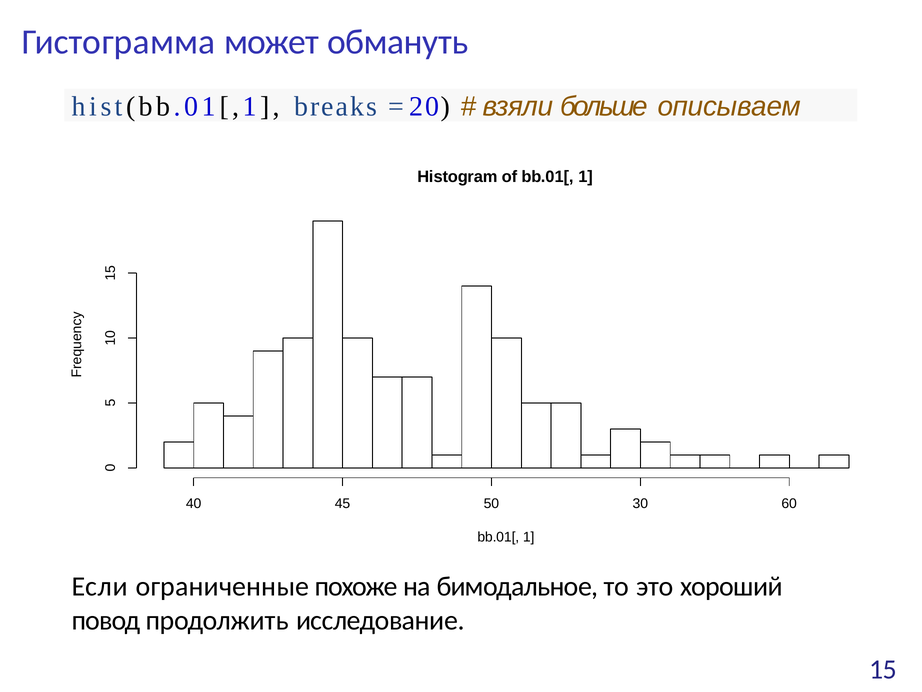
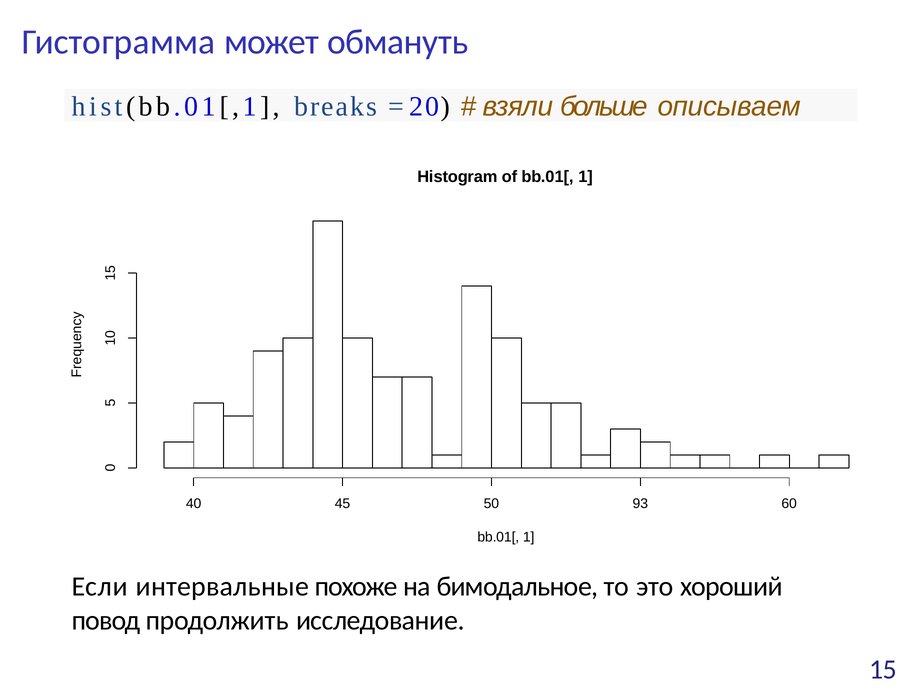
30: 30 -> 93 (640, 504)
ограниченные: ограниченные -> интервальные (222, 587)
